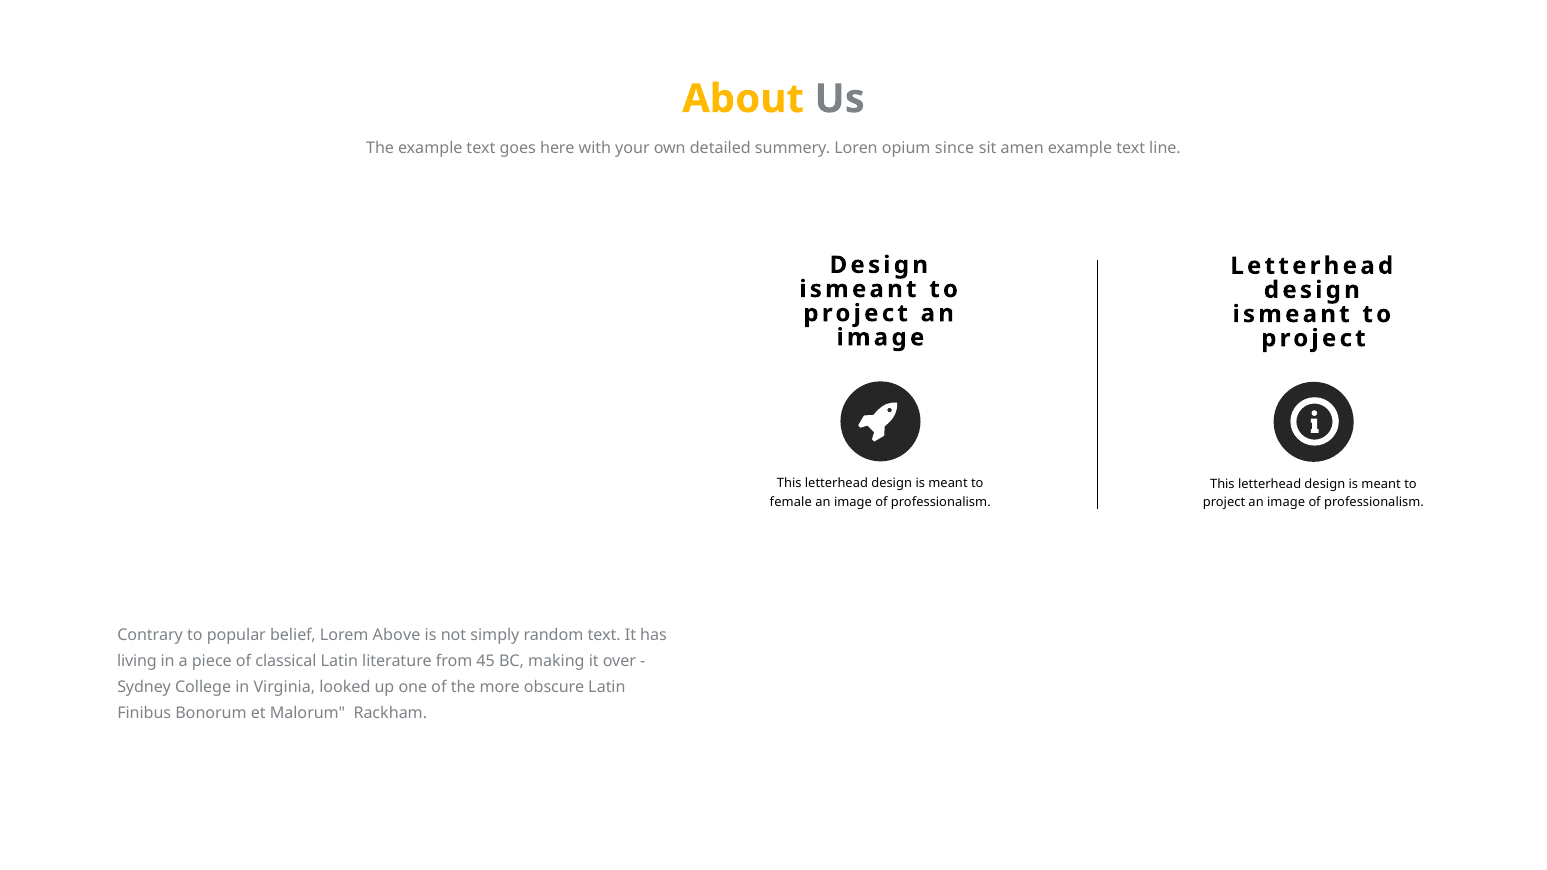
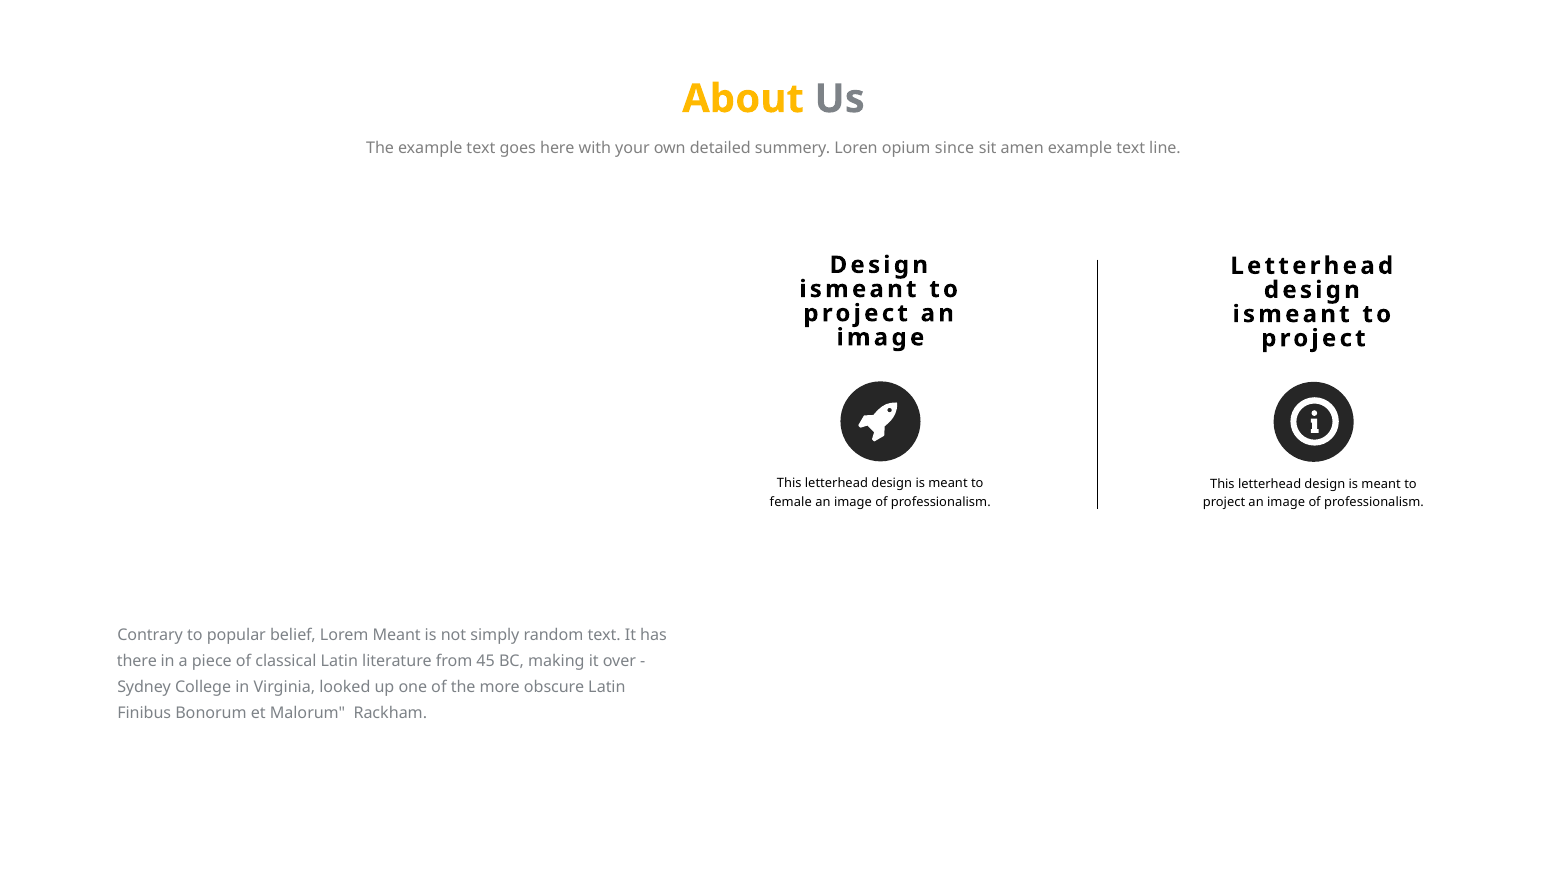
Lorem Above: Above -> Meant (397, 636)
living: living -> there (137, 661)
